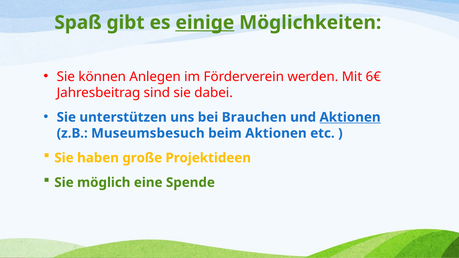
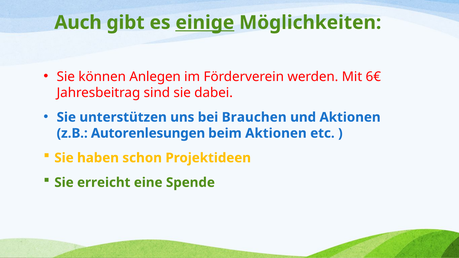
Spaß: Spaß -> Auch (78, 23)
Aktionen underline: present -> none (350, 117)
Museumsbesuch: Museumsbesuch -> Autorenlesungen (148, 133)
große: große -> schon (142, 158)
möglich: möglich -> erreicht (104, 183)
